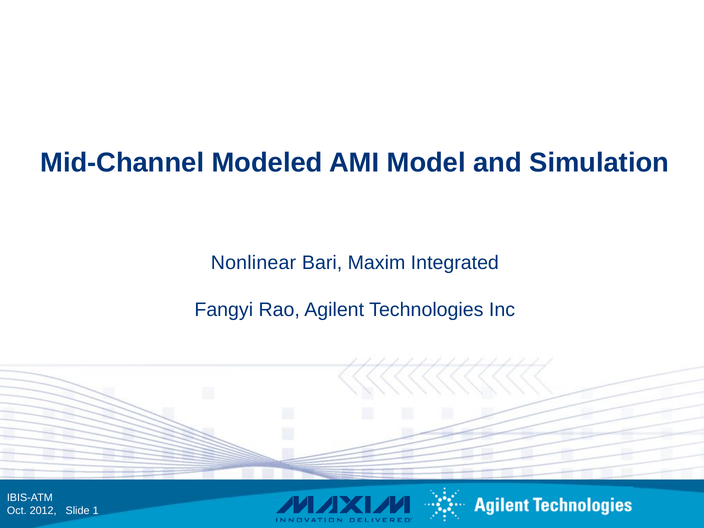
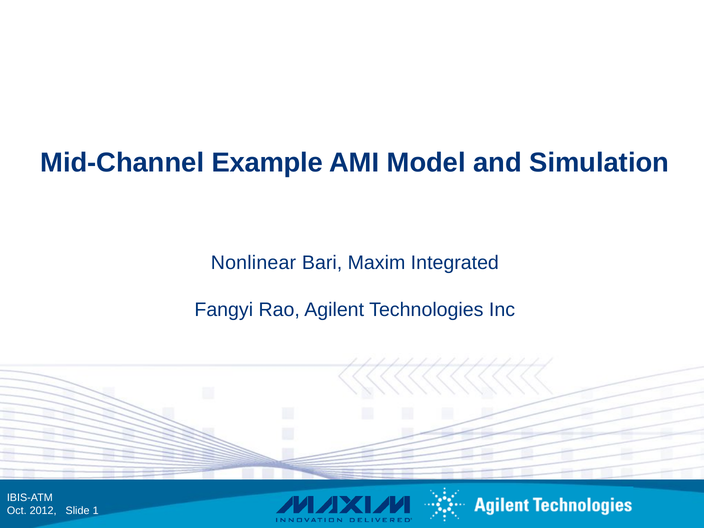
Modeled: Modeled -> Example (267, 163)
